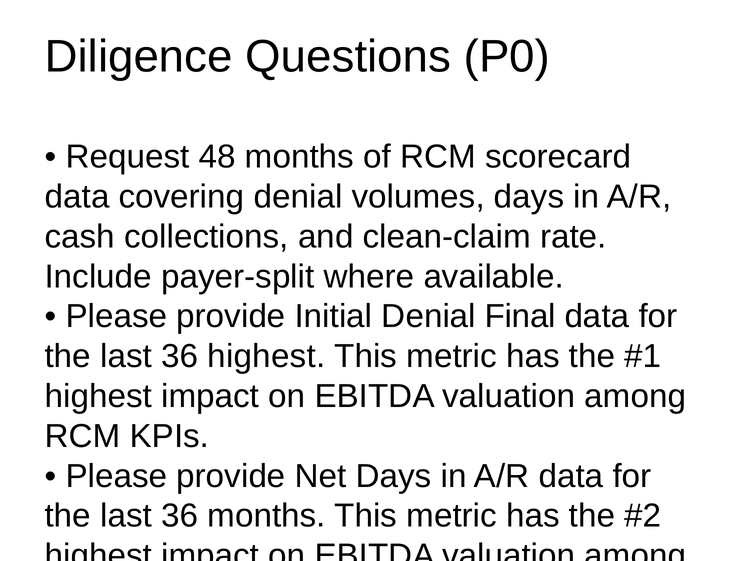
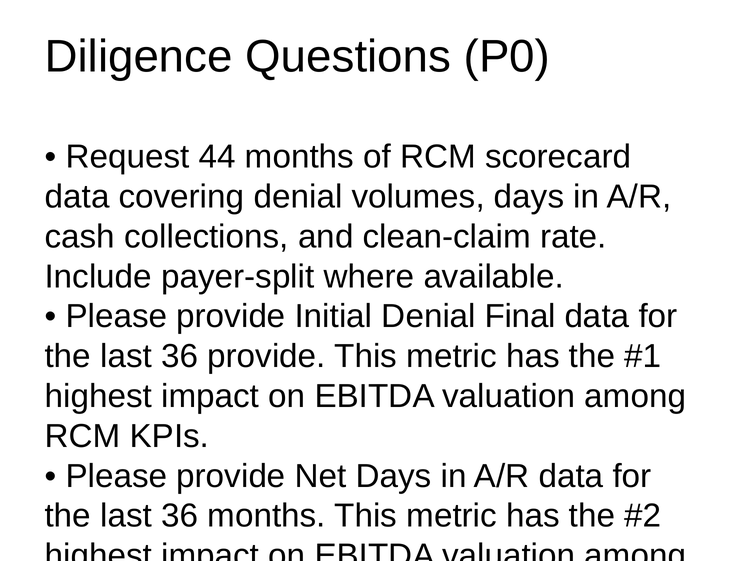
48: 48 -> 44 (217, 157)
36 highest: highest -> provide (266, 356)
